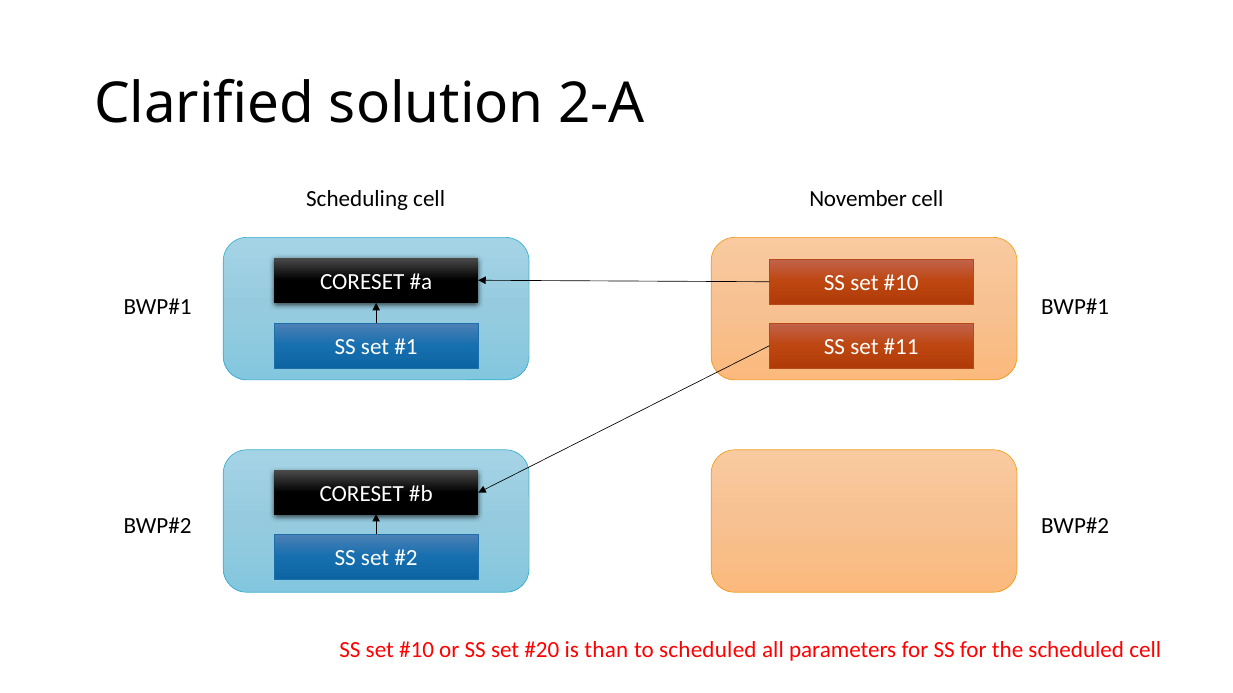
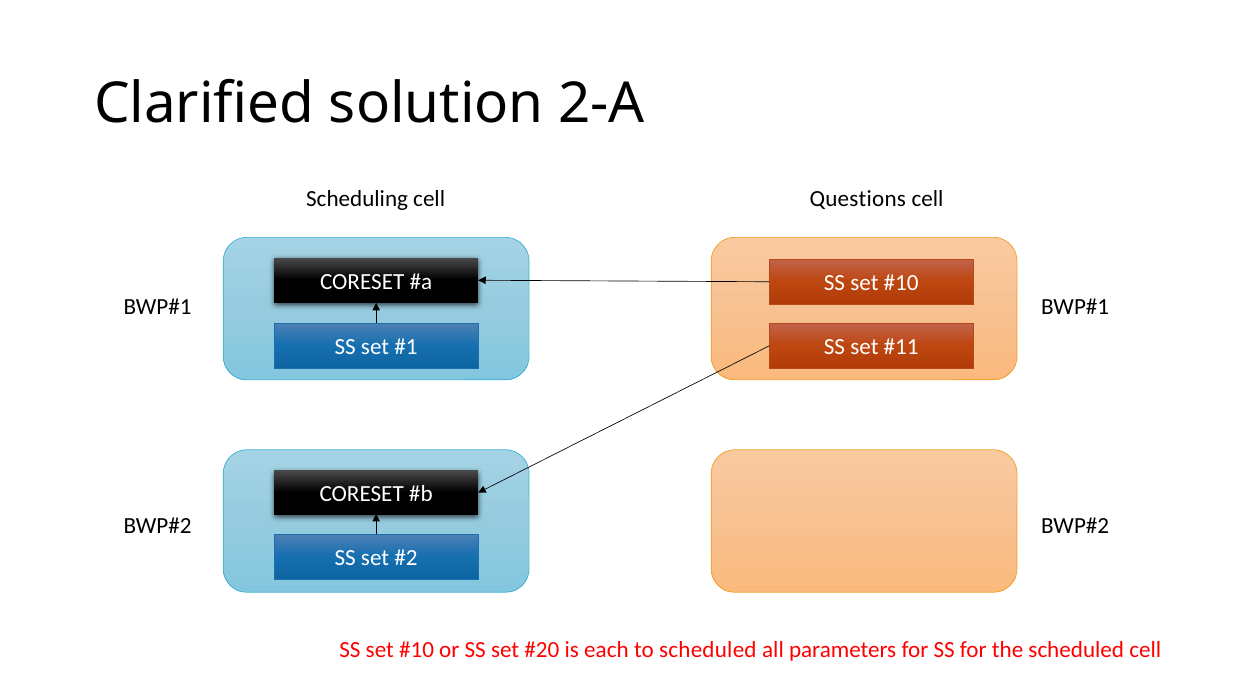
November: November -> Questions (858, 199)
than: than -> each (606, 650)
